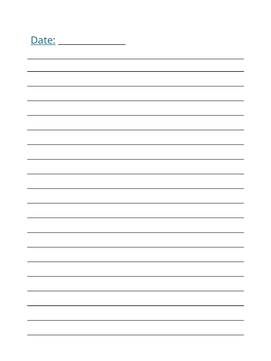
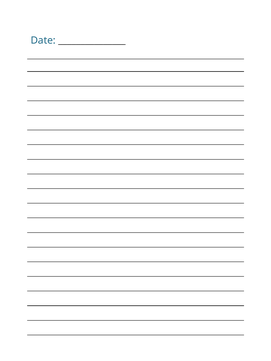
Date underline: present -> none (43, 40)
